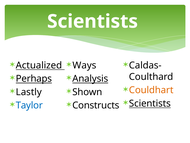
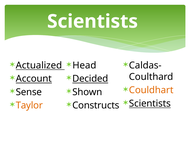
Ways: Ways -> Head (84, 65)
Perhaps: Perhaps -> Account (34, 78)
Analysis: Analysis -> Decided (90, 78)
Lastly: Lastly -> Sense (29, 92)
Taylor colour: blue -> orange (29, 105)
